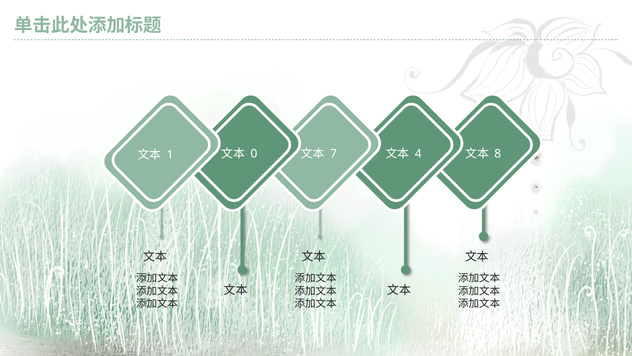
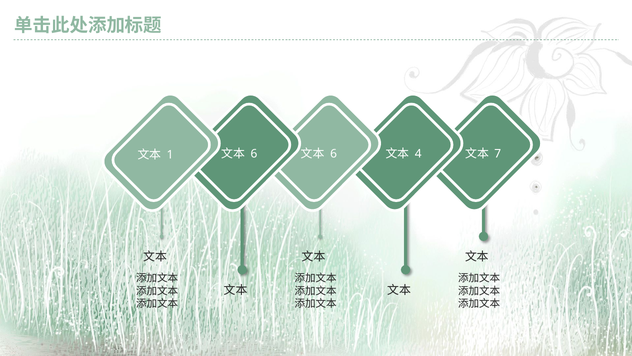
0: 0 -> 6 (254, 154)
7: 7 -> 6 (334, 154)
8: 8 -> 7 (498, 154)
